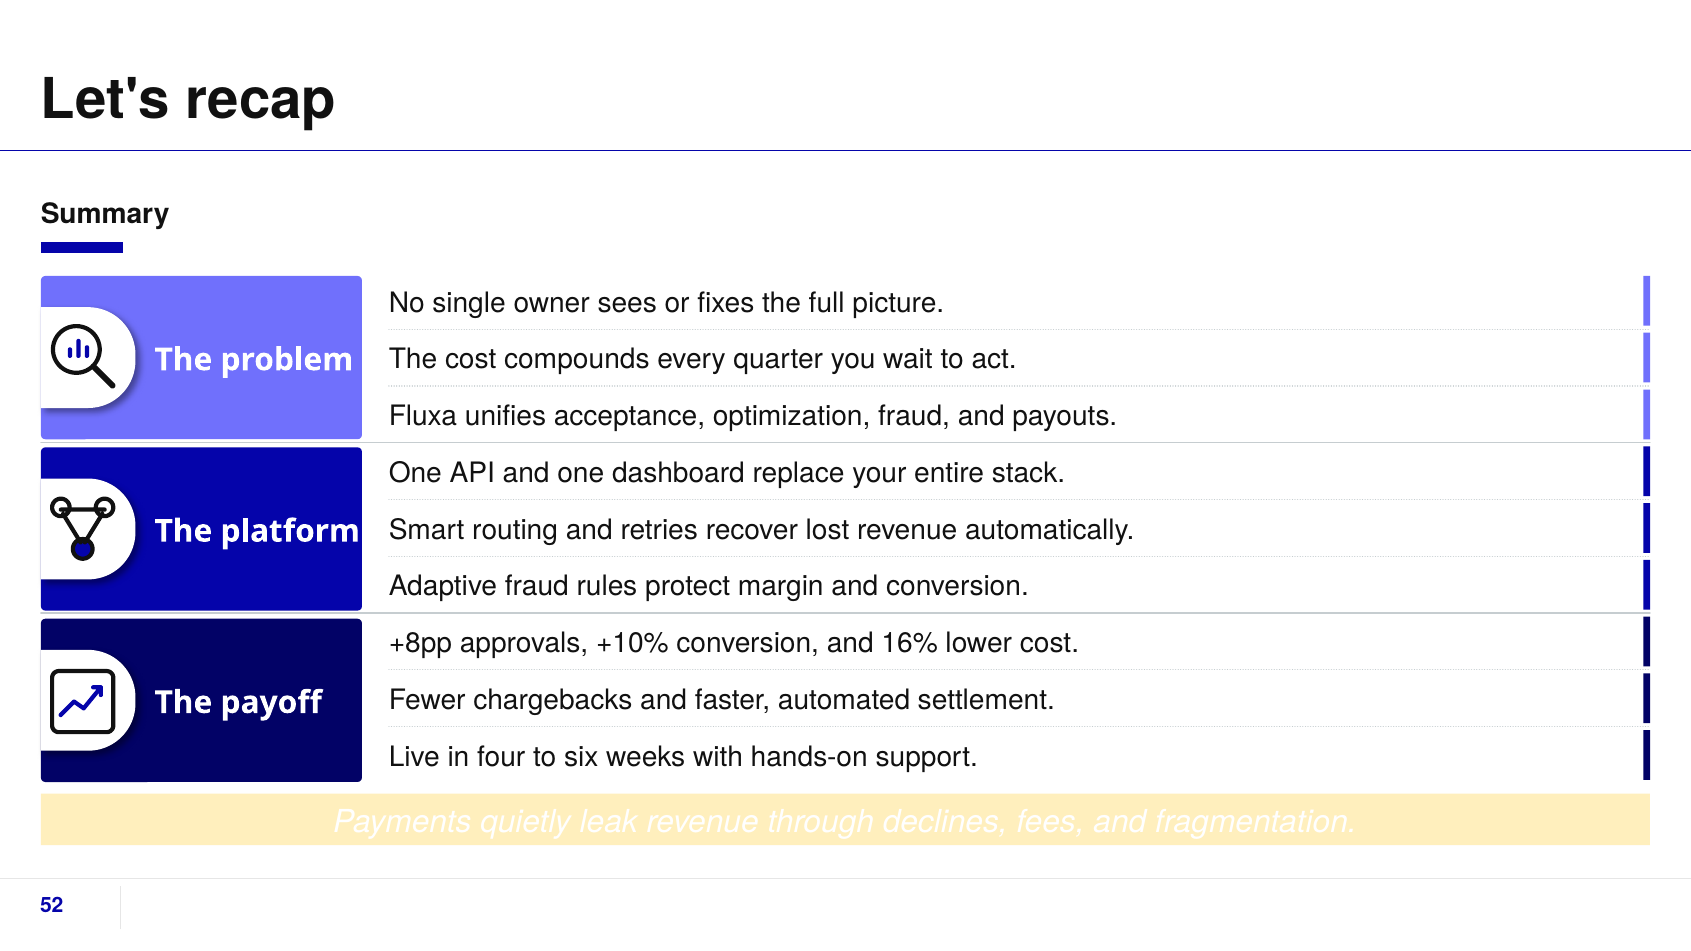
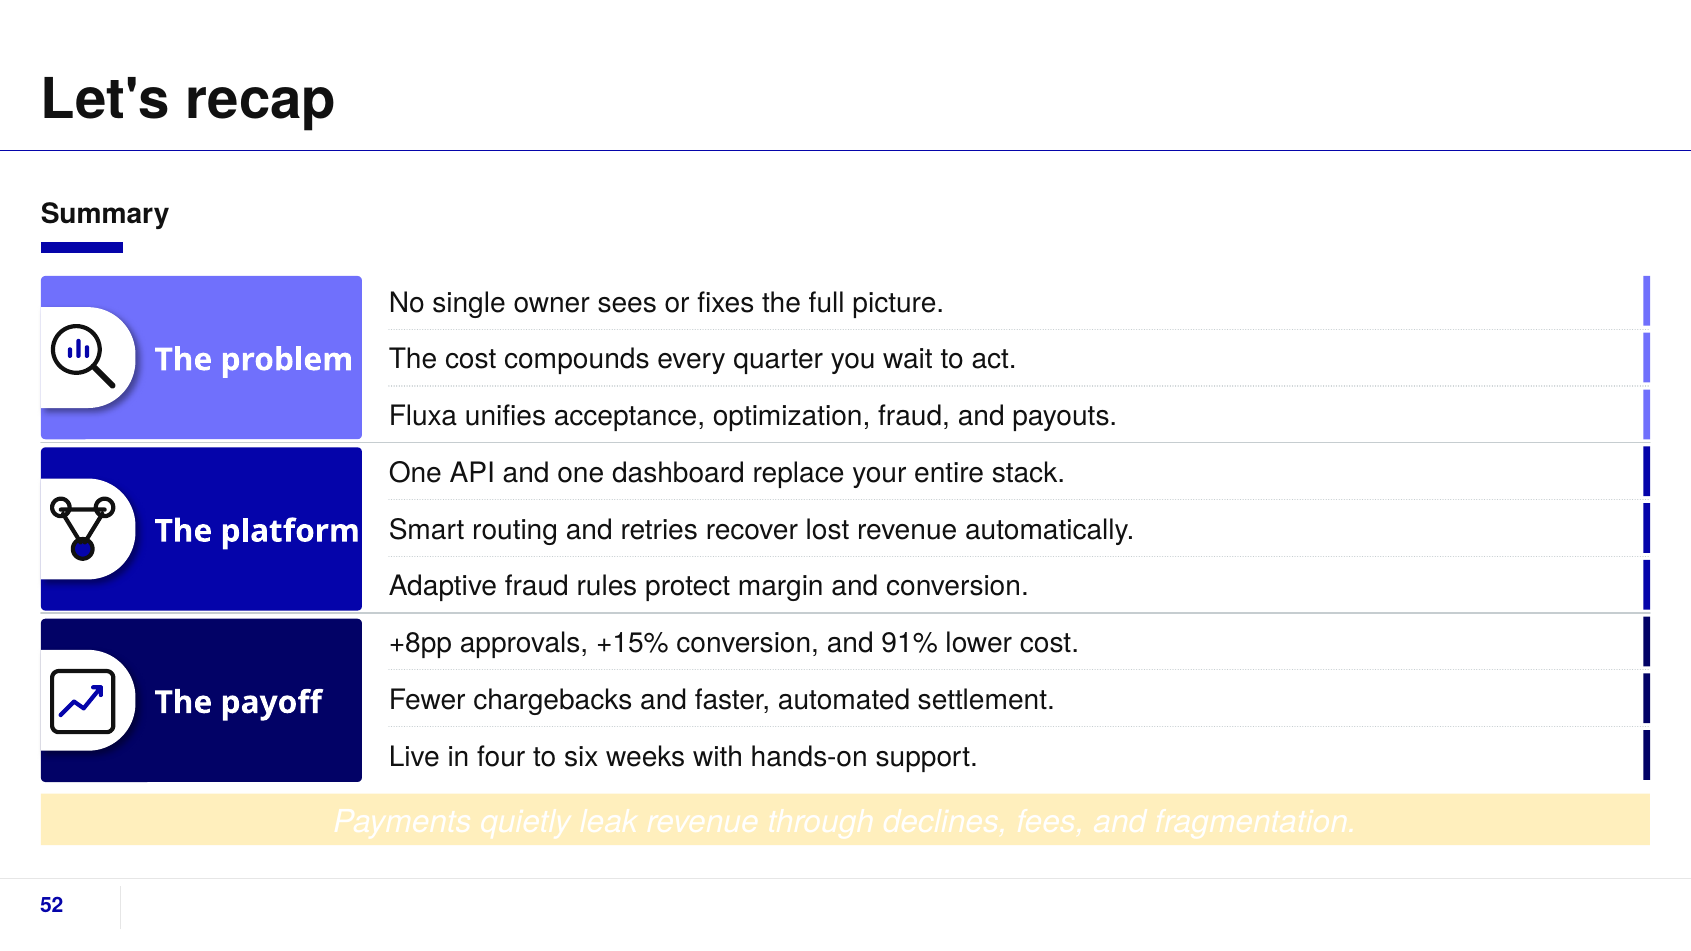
+10%: +10% -> +15% (632, 644)
16%: 16% -> 91% (910, 644)
